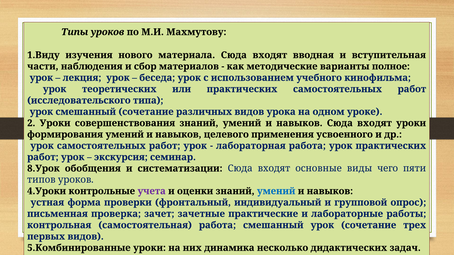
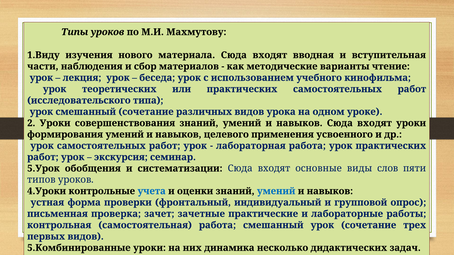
полное: полное -> чтение (391, 66)
8.Урок: 8.Урок -> 5.Урок (43, 169)
чего: чего -> слов (388, 169)
учета colour: purple -> blue (152, 191)
